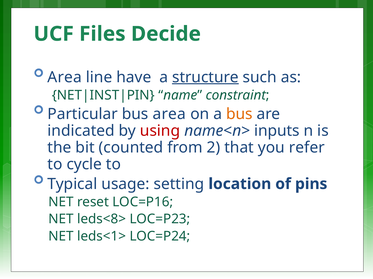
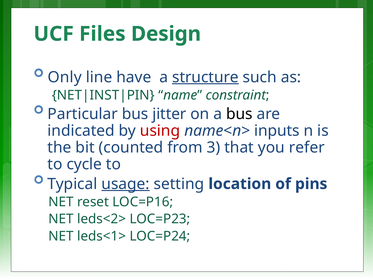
Decide: Decide -> Design (166, 34)
Area: Area -> Only (65, 77)
bus area: area -> jitter (169, 114)
bus colour: orange -> black (239, 114)
2: 2 -> 3 (213, 148)
usage underline: none -> present (126, 184)
leds<8>: leds<8> -> leds<2> (102, 220)
